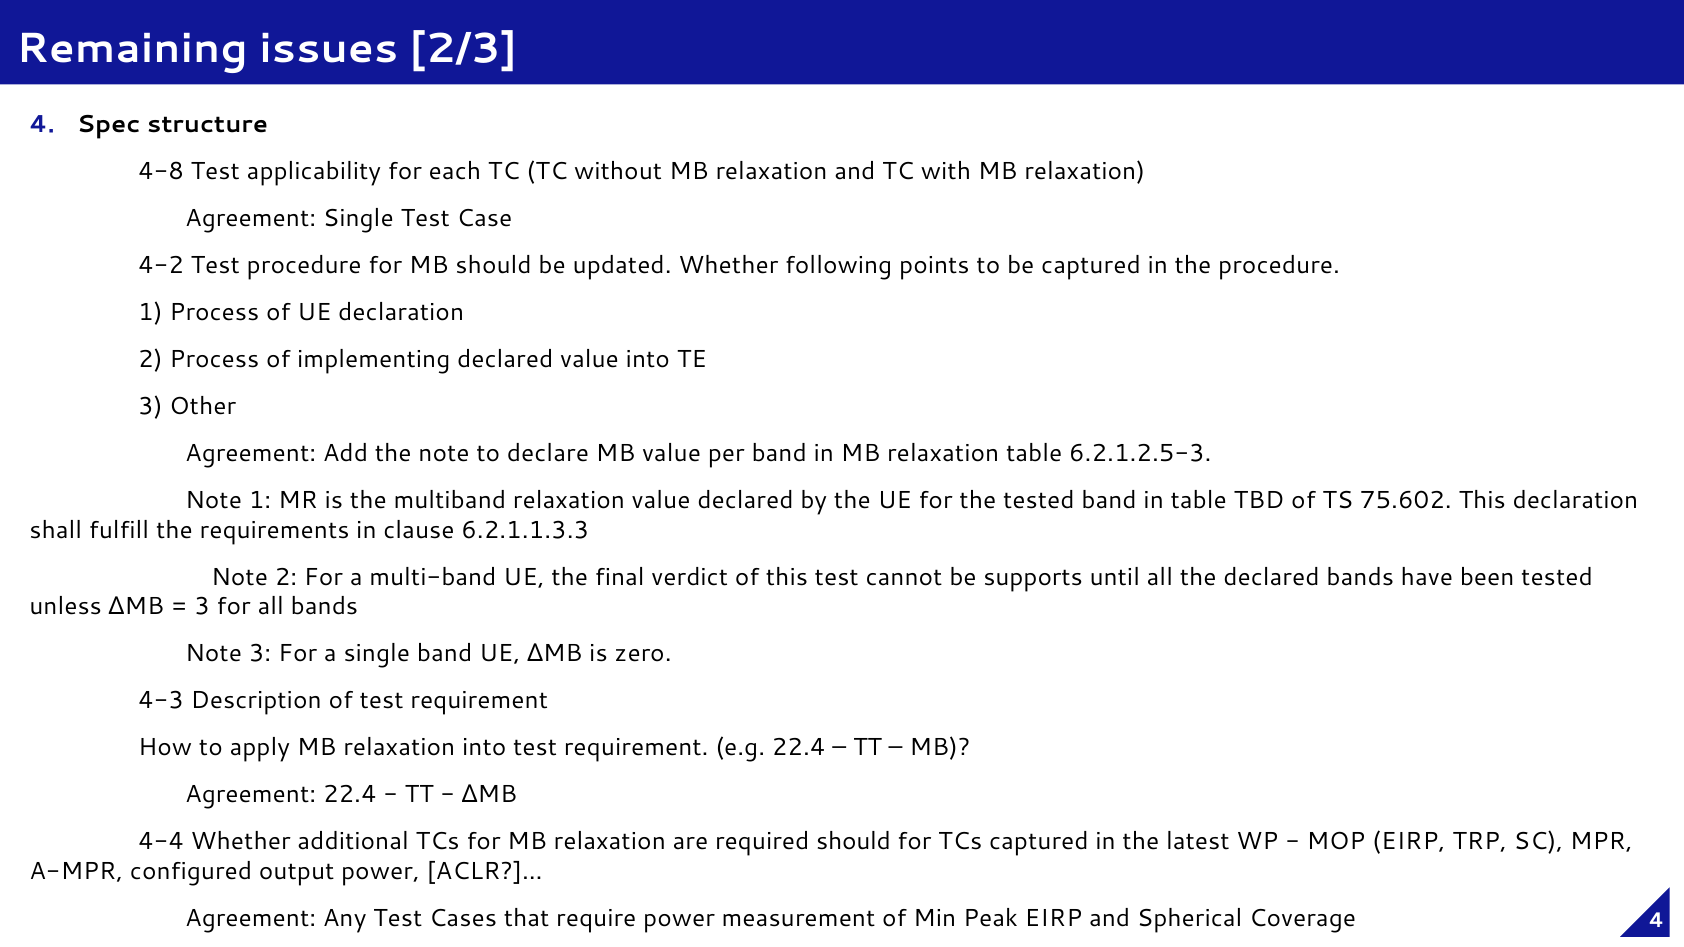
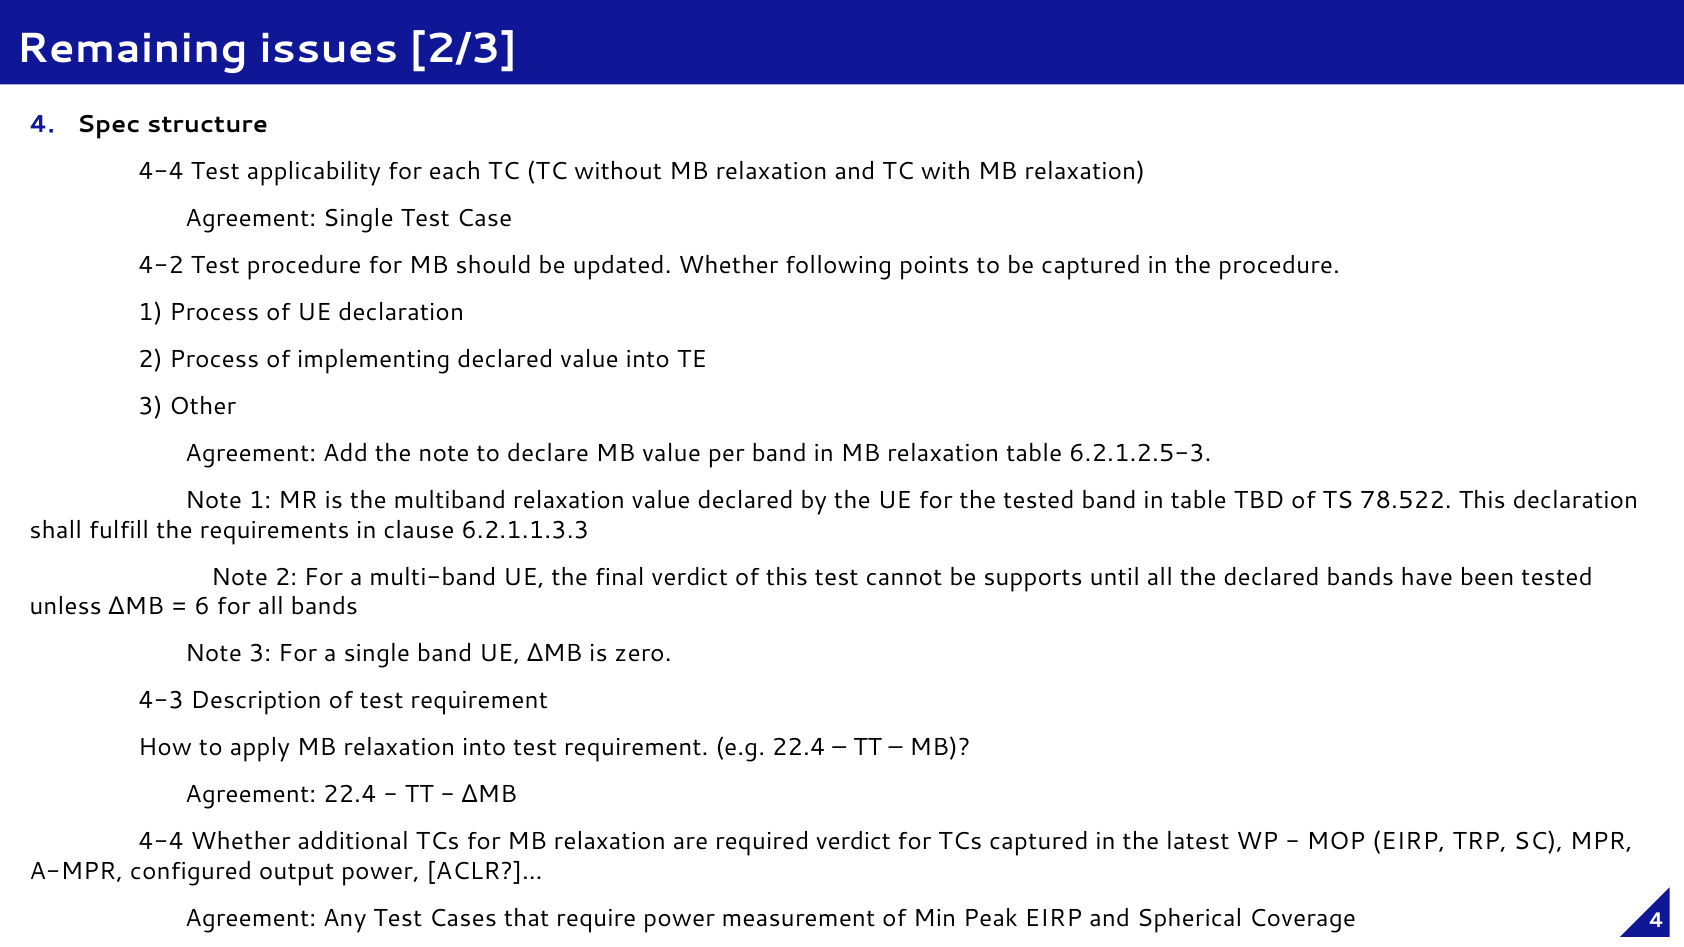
4-8: 4-8 -> 4-4 (161, 172)
75.602: 75.602 -> 78.522 (1406, 501)
3: 3 -> 6 (202, 607)
required should: should -> verdict (853, 842)
